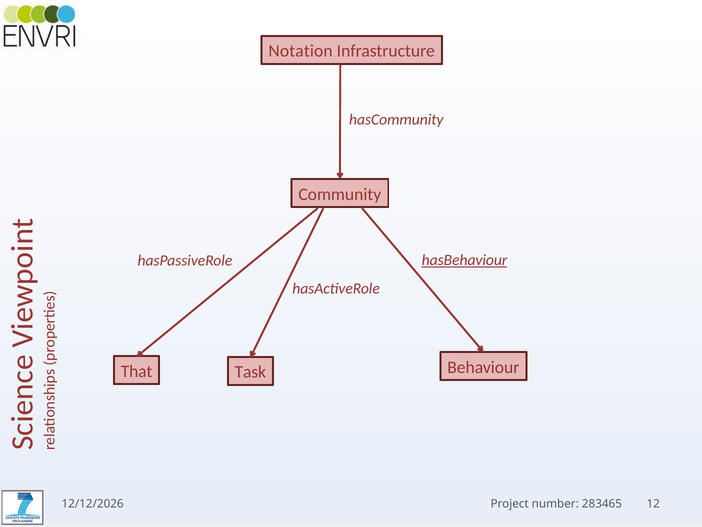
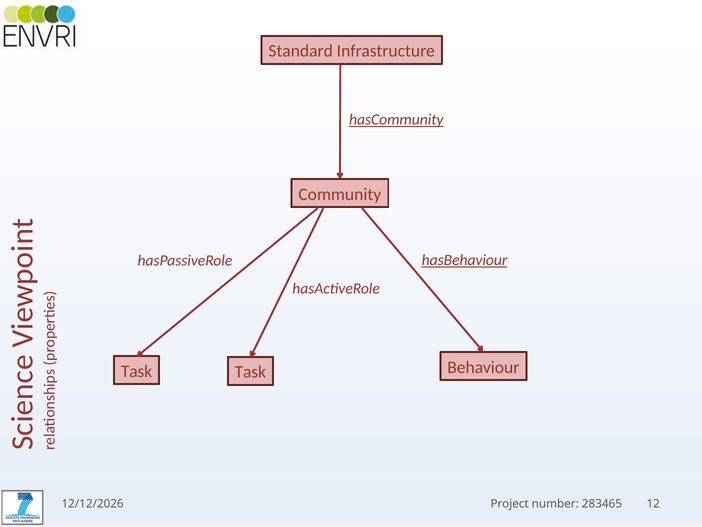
Notation: Notation -> Standard (301, 51)
hasCommunity underline: none -> present (396, 120)
That: That -> Task (137, 371)
